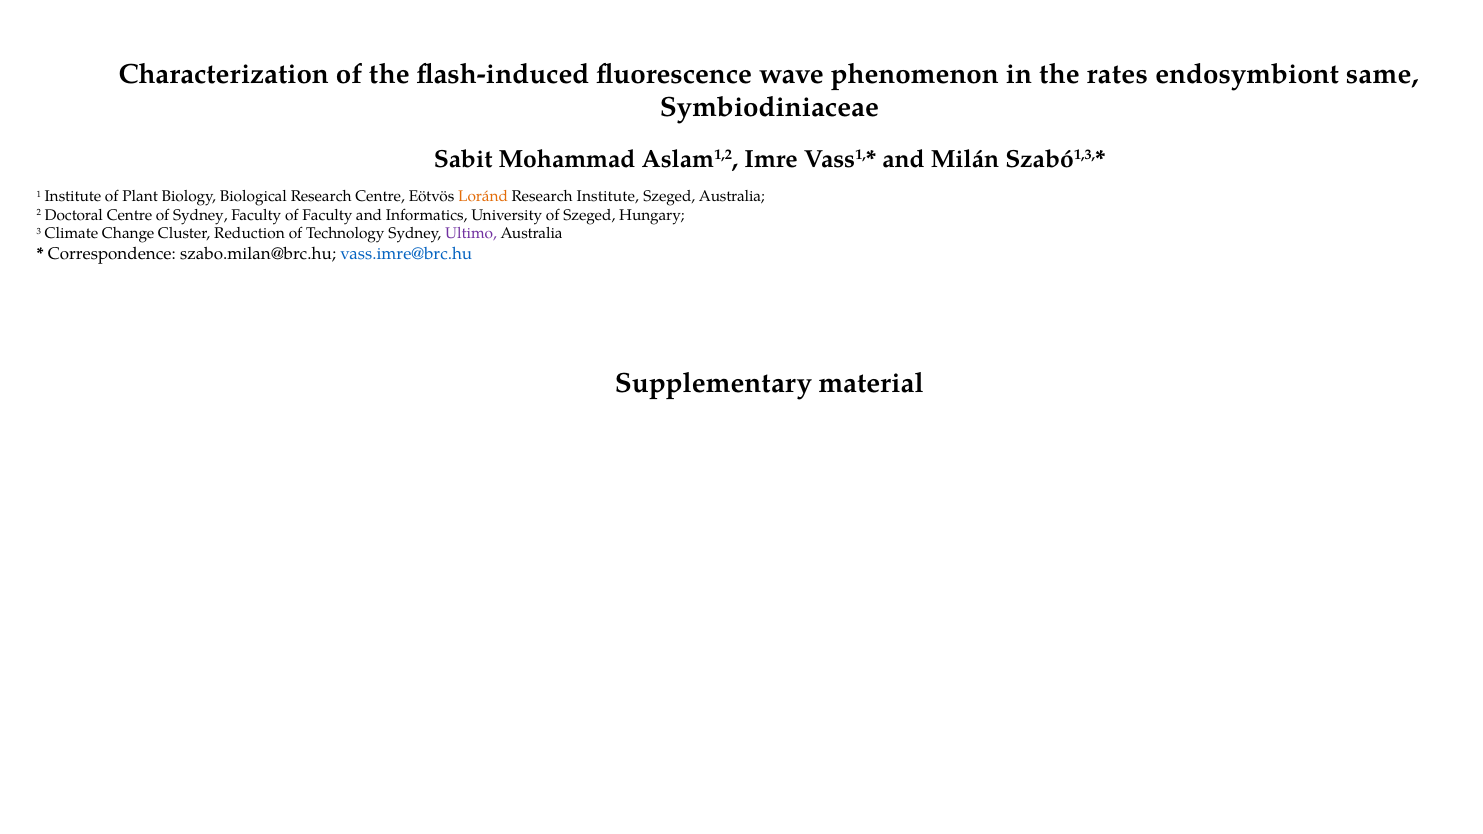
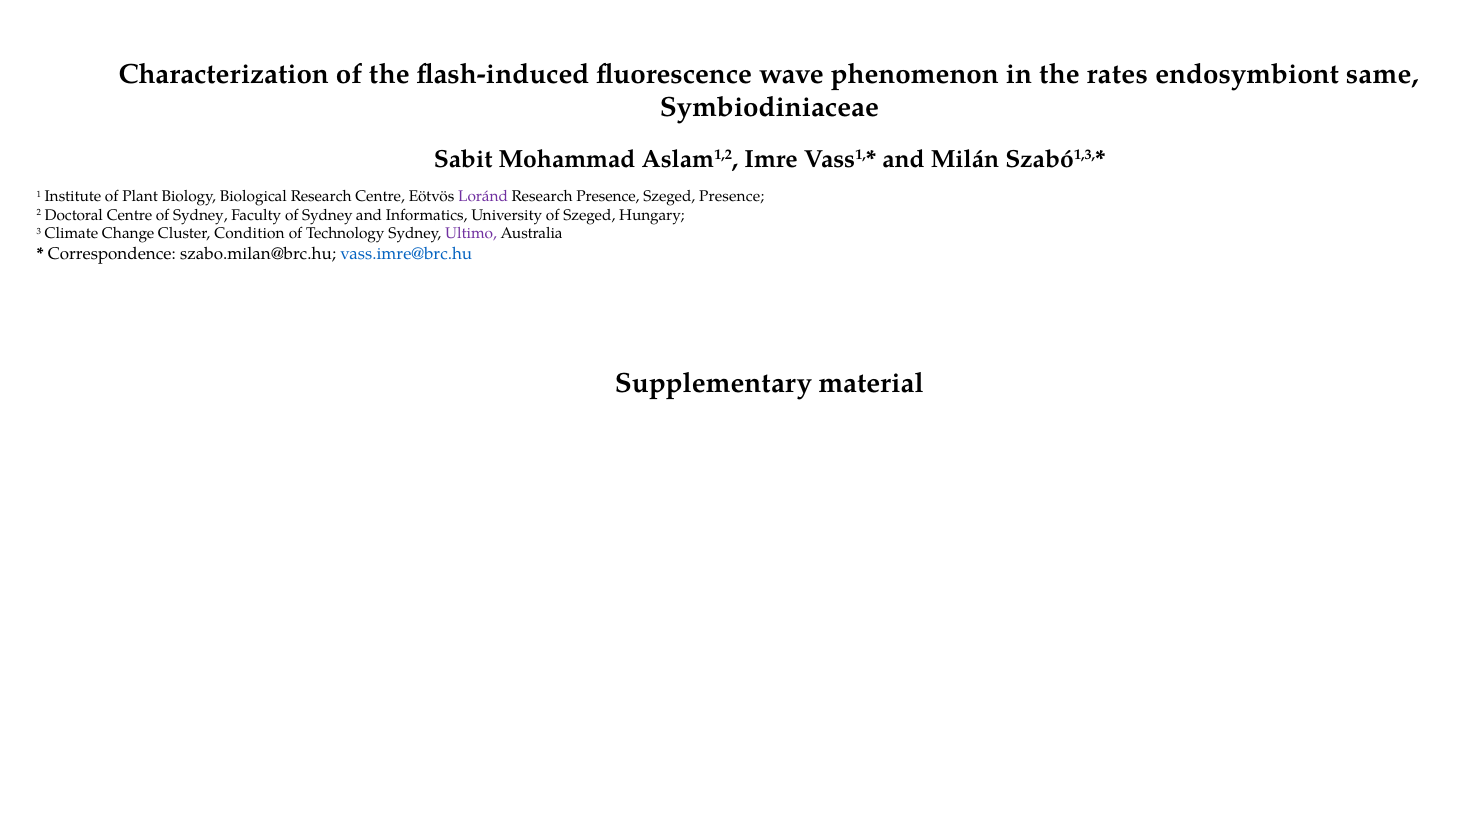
Loránd colour: orange -> purple (483, 197)
Research Institute: Institute -> Presence (608, 197)
Szeged Australia: Australia -> Presence (732, 197)
Faculty of Faculty: Faculty -> Sydney (327, 215)
Reduction: Reduction -> Condition (249, 234)
